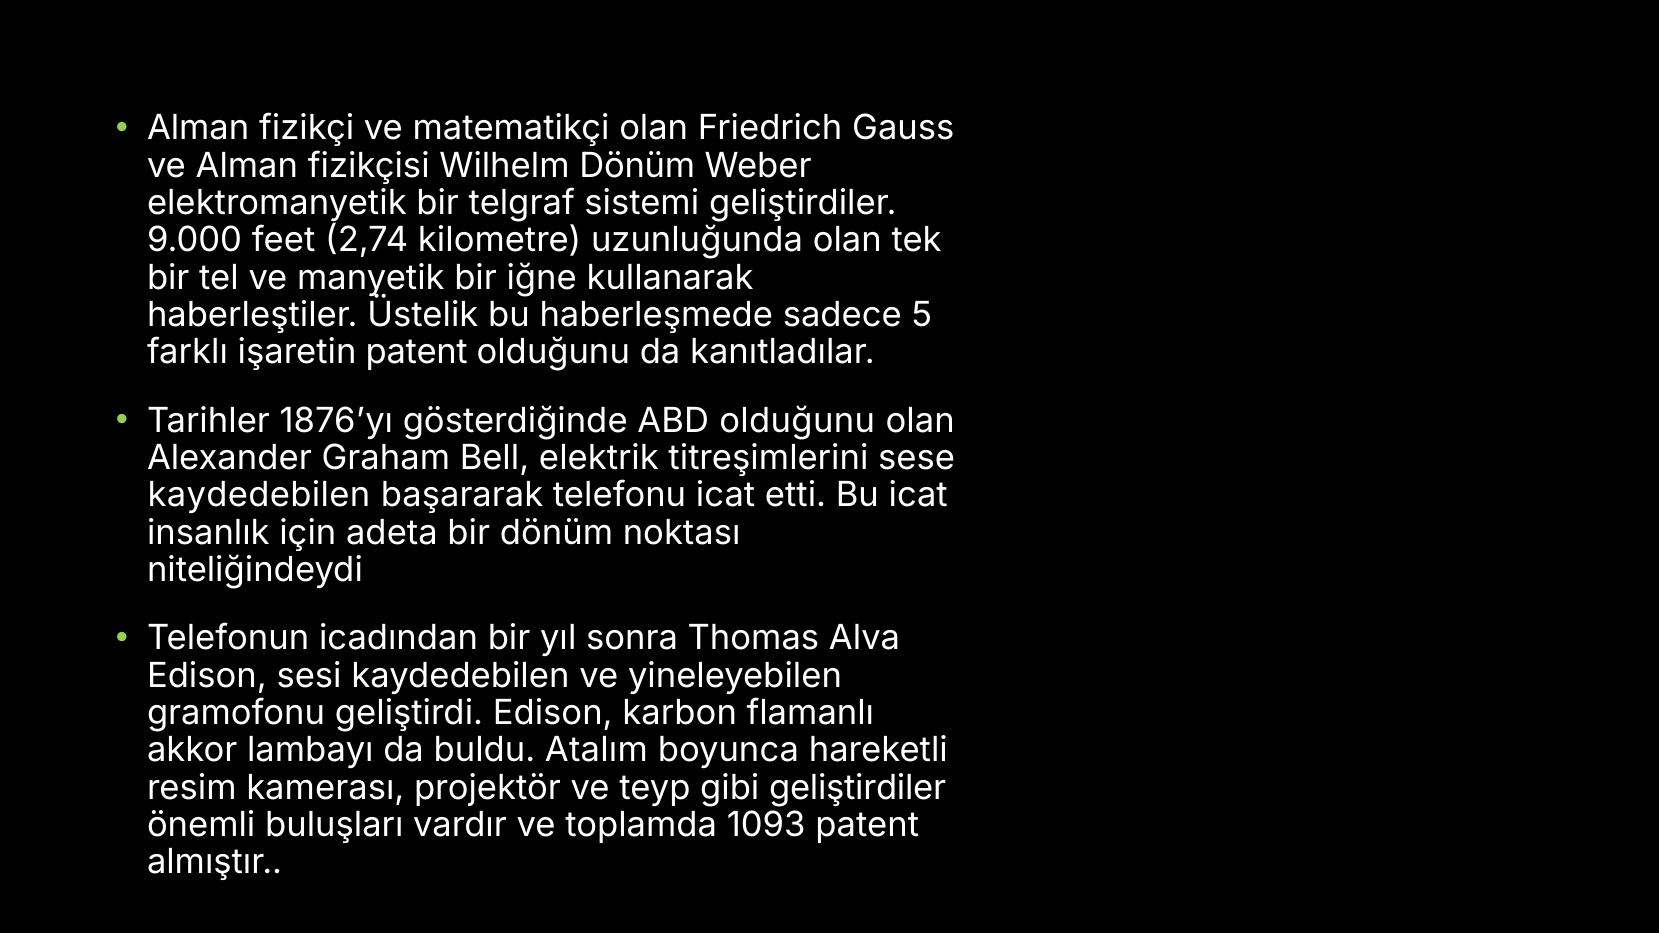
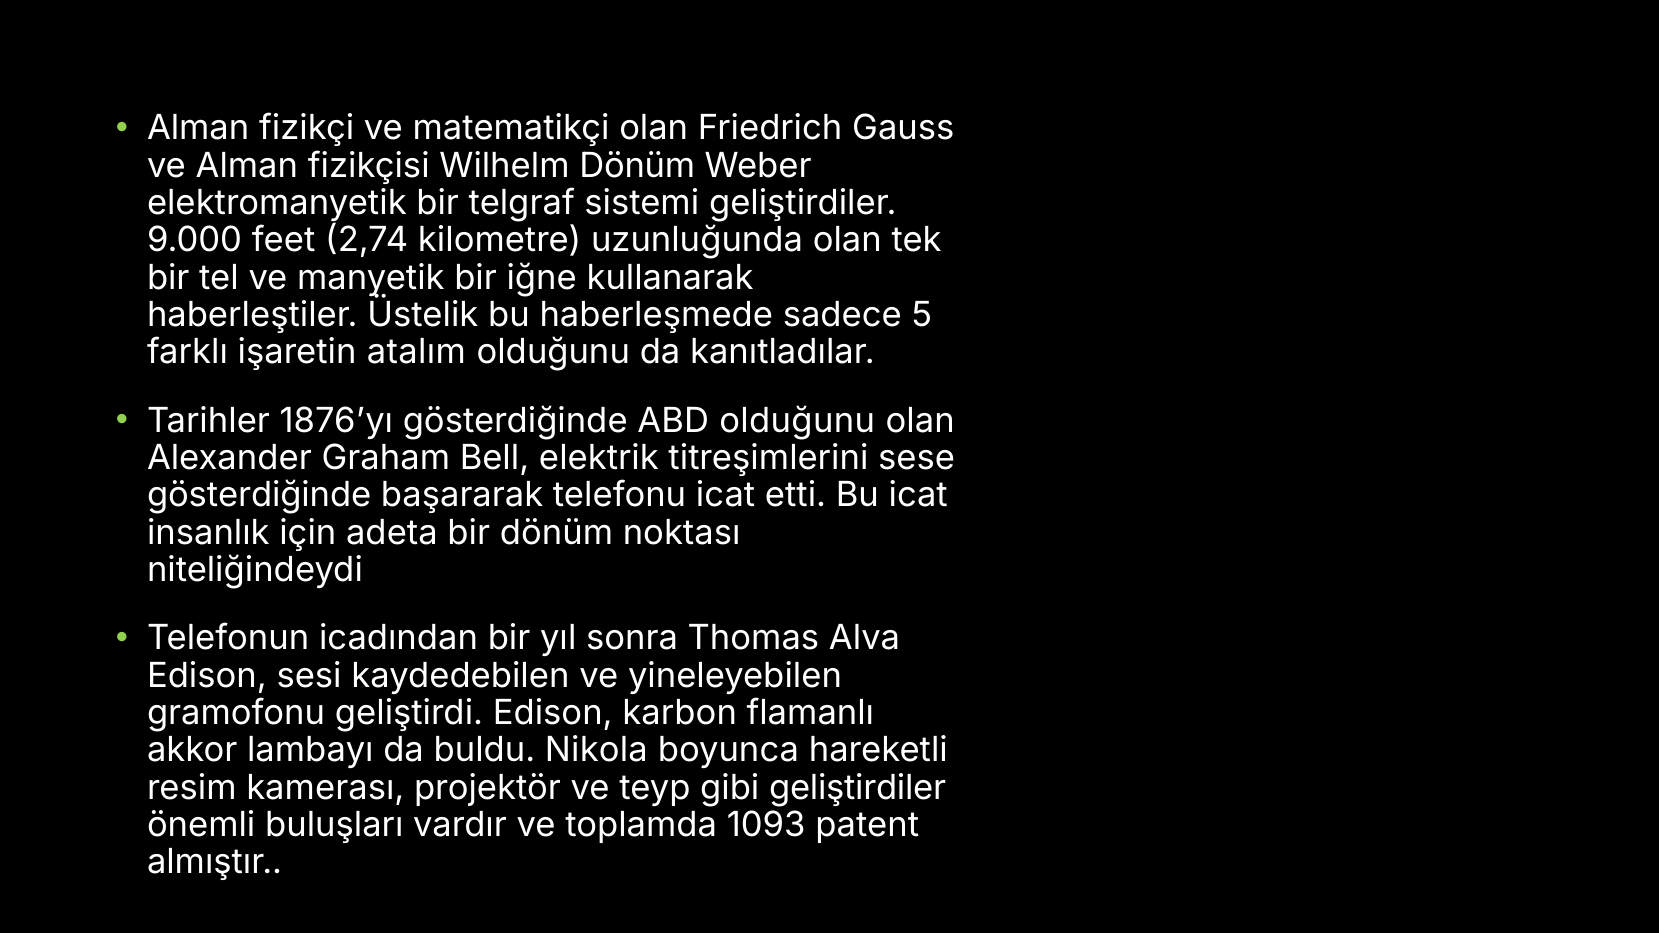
işaretin patent: patent -> atalım (416, 352)
kaydedebilen: kaydedebilen -> gösterdiğinde (259, 495)
Atalım: Atalım -> Nikola (596, 751)
